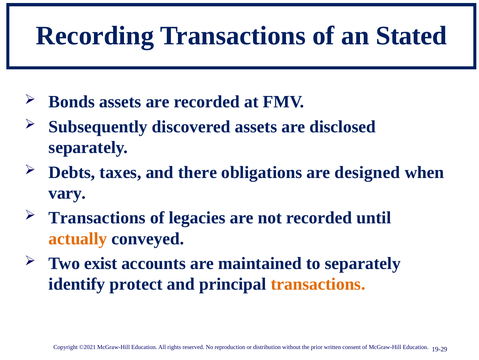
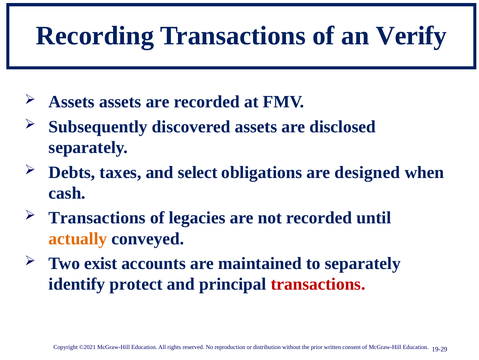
Stated: Stated -> Verify (411, 36)
Bonds: Bonds -> Assets (72, 102)
there: there -> select (198, 172)
vary: vary -> cash (67, 193)
transactions colour: orange -> red (318, 284)
